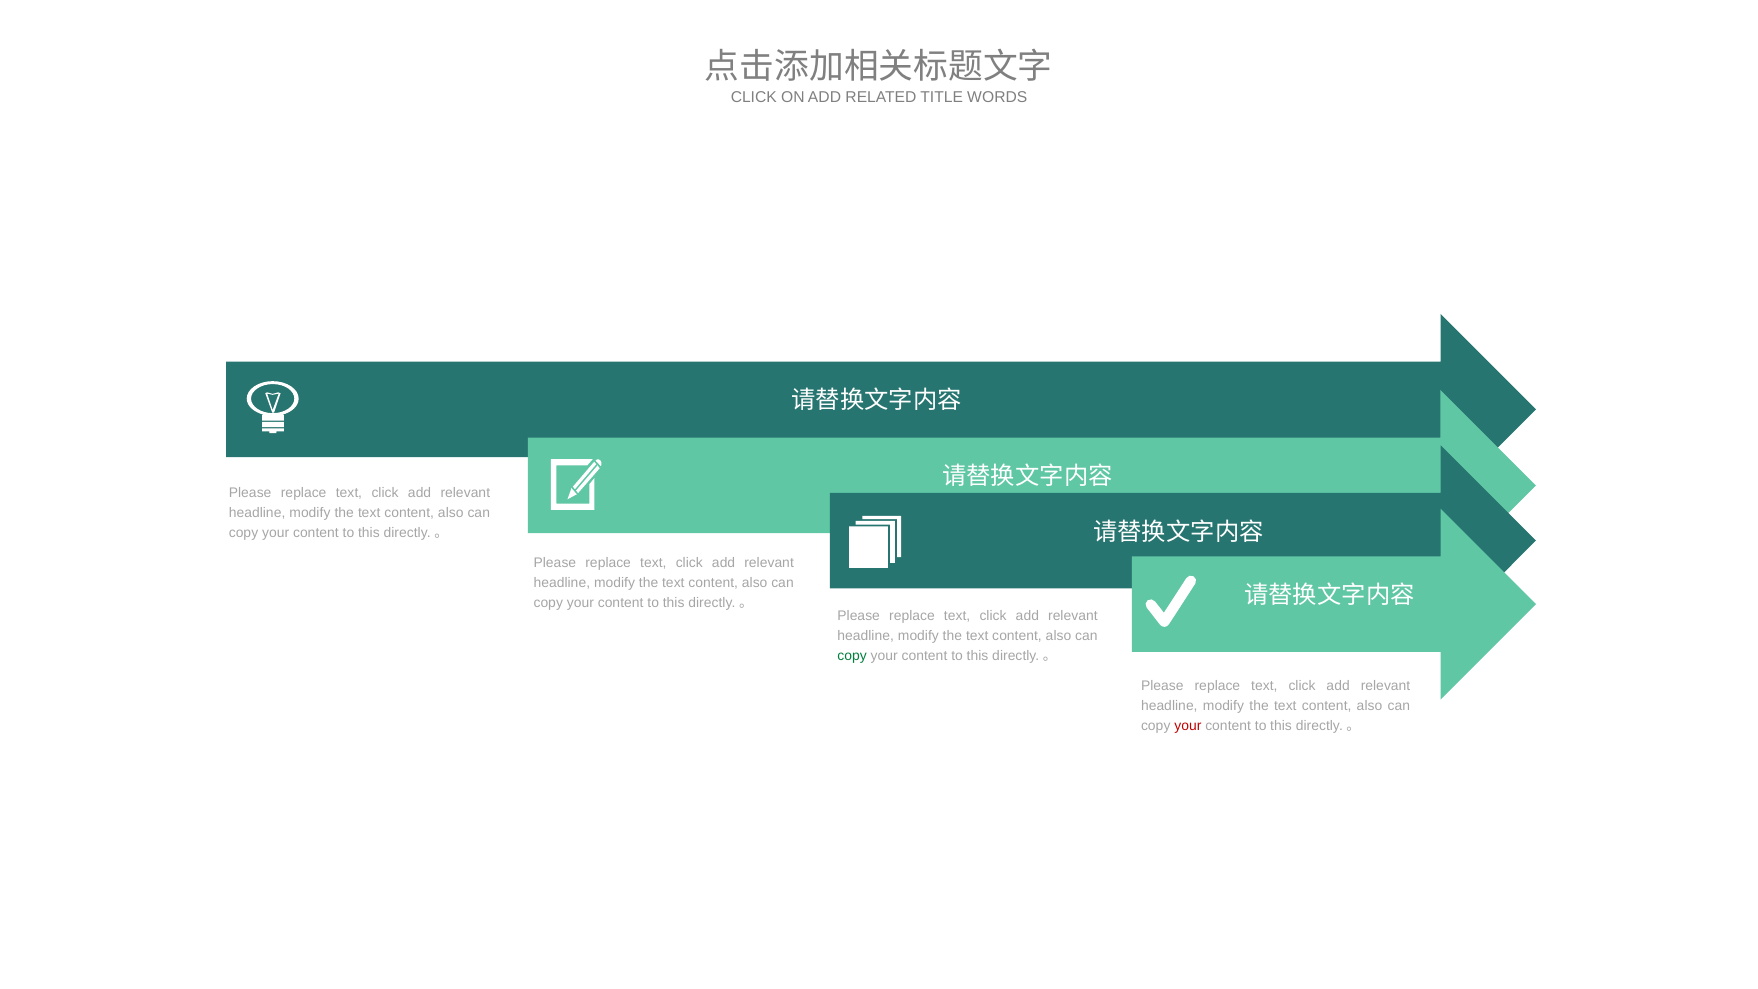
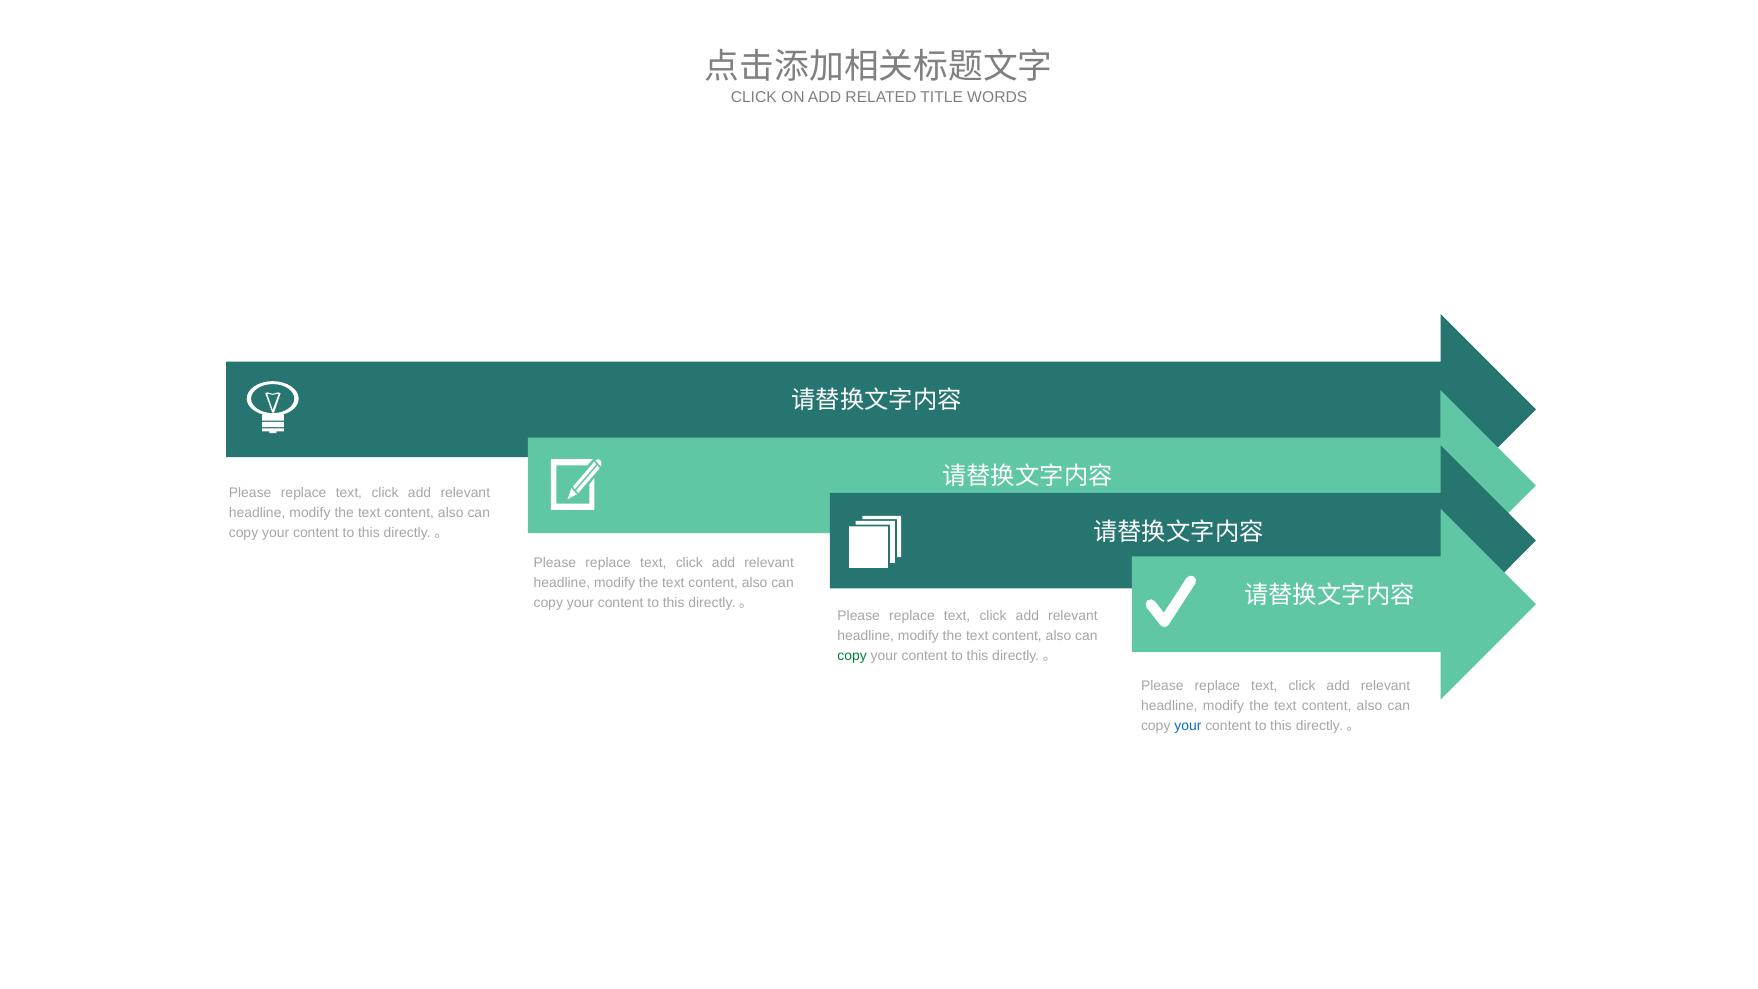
your colour: red -> blue (1188, 726)
